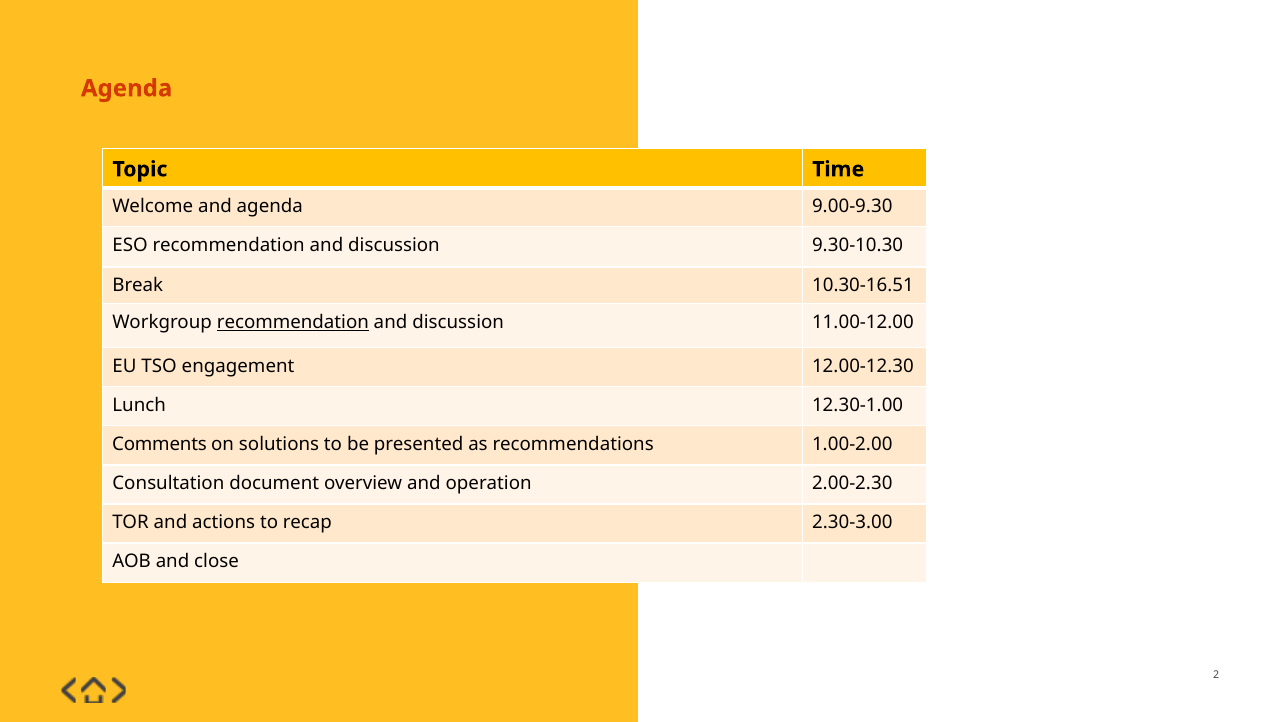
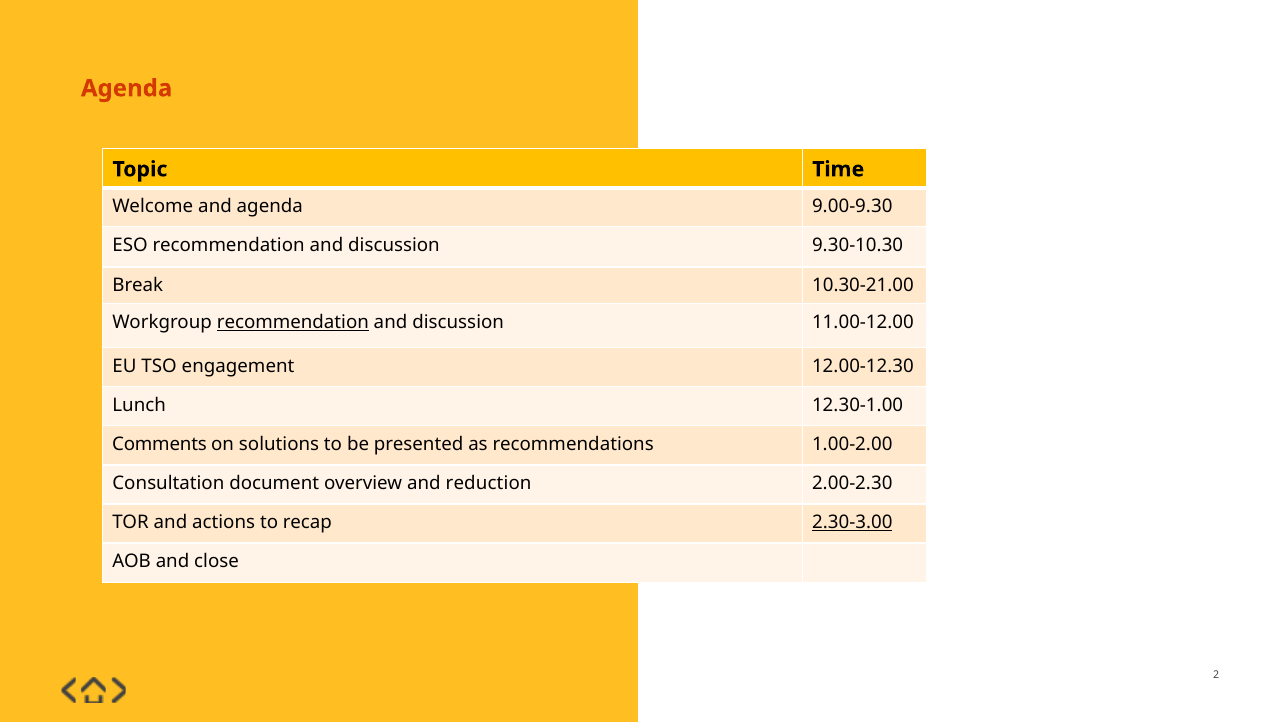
10.30-16.51: 10.30-16.51 -> 10.30-21.00 (863, 286)
operation: operation -> reduction (489, 483)
2.30-3.00 underline: none -> present (852, 522)
